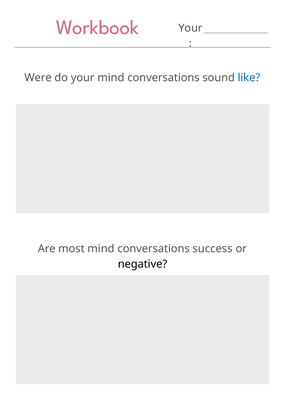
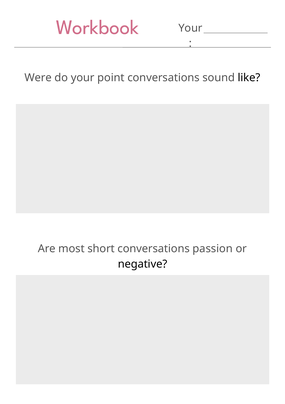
your mind: mind -> point (111, 78)
like colour: blue -> black (249, 78)
most mind: mind -> short (101, 248)
success: success -> passion (213, 248)
